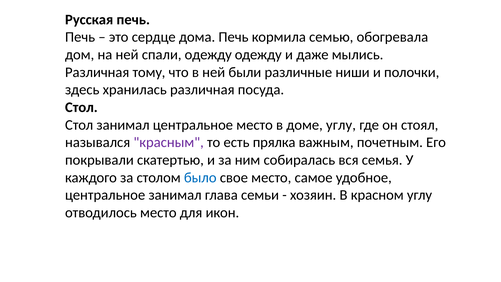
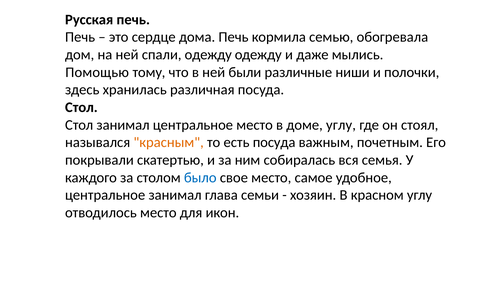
Различная: Различная -> Помощью (97, 72)
красным colour: purple -> orange (169, 142)
есть прялка: прялка -> посуда (274, 142)
